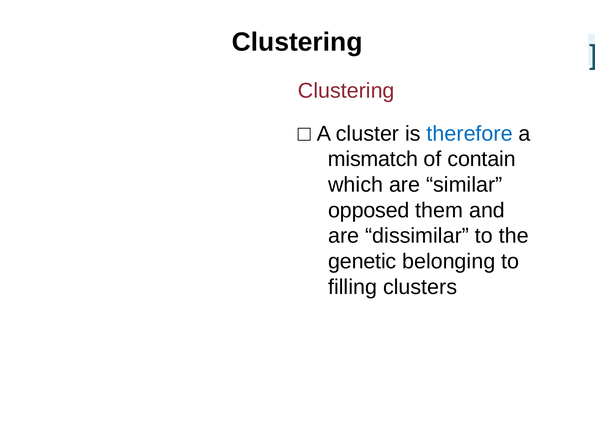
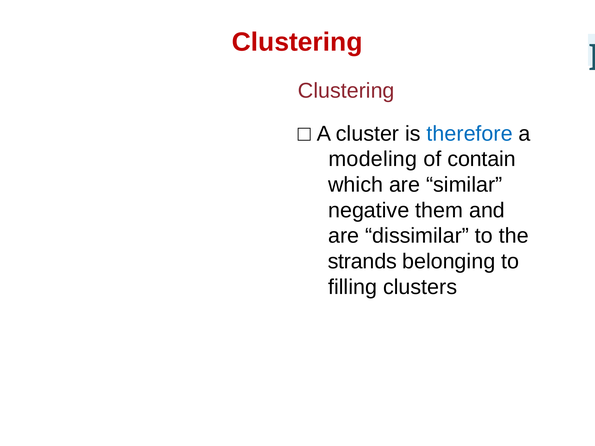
Clustering colour: black -> red (297, 42)
mismatch: mismatch -> modeling (373, 159)
opposed: opposed -> negative (369, 210)
genetic: genetic -> strands (362, 262)
